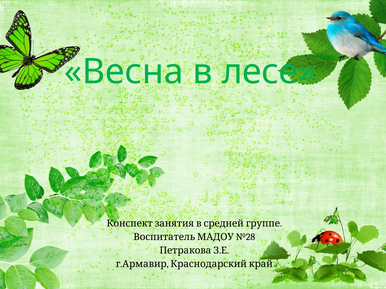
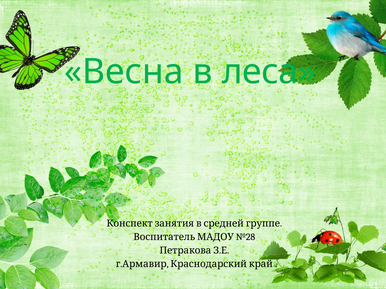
лесе: лесе -> леса (269, 72)
